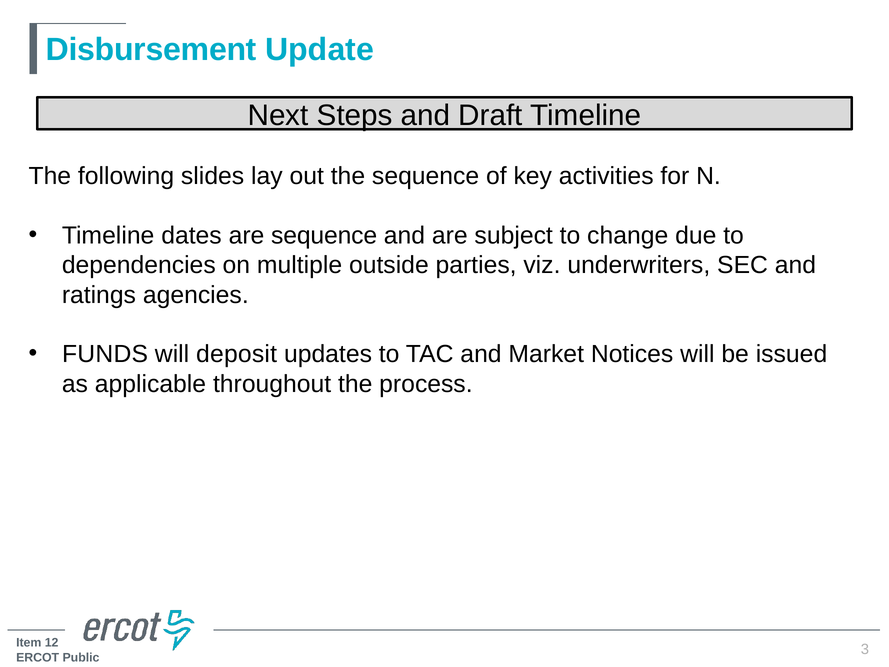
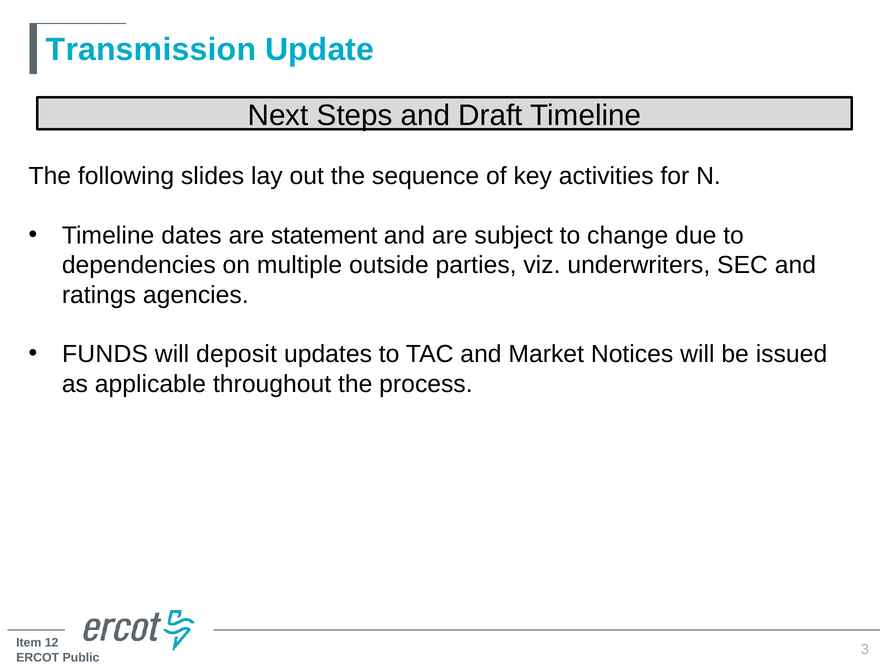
Disbursement: Disbursement -> Transmission (151, 50)
are sequence: sequence -> statement (324, 236)
